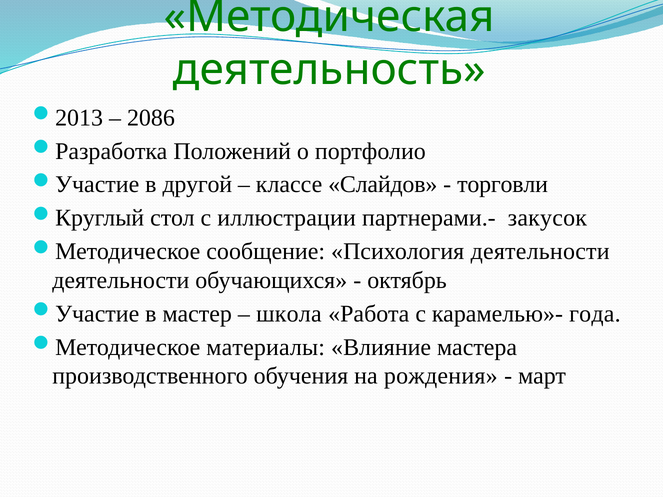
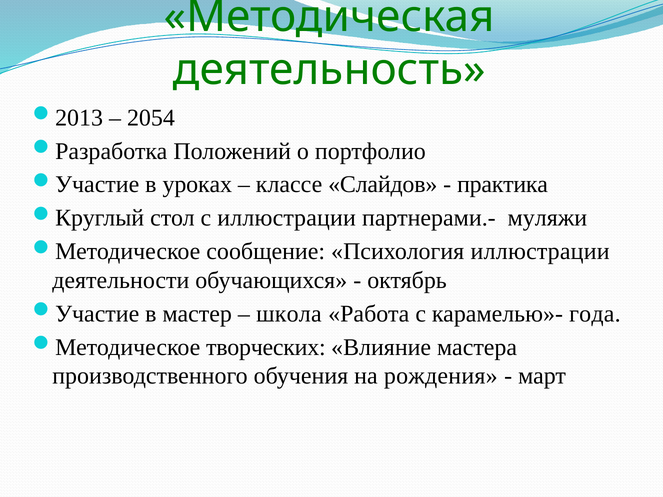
2086: 2086 -> 2054 (151, 118)
другой: другой -> уроках (197, 185)
торговли: торговли -> практика (503, 185)
закусок: закусок -> муляжи (547, 218)
Психология деятельности: деятельности -> иллюстрации (540, 252)
материалы: материалы -> творческих (266, 347)
